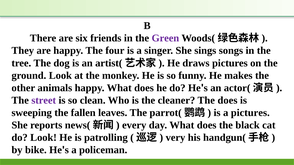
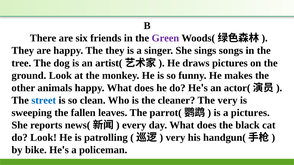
The four: four -> they (115, 51)
street colour: purple -> blue (44, 100)
The does: does -> very (228, 100)
